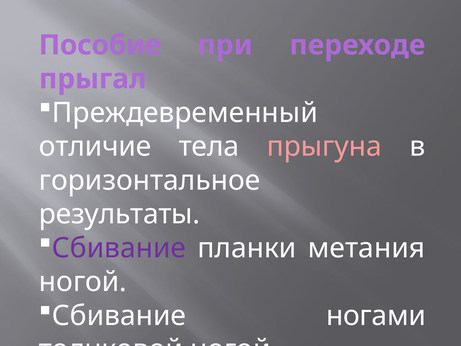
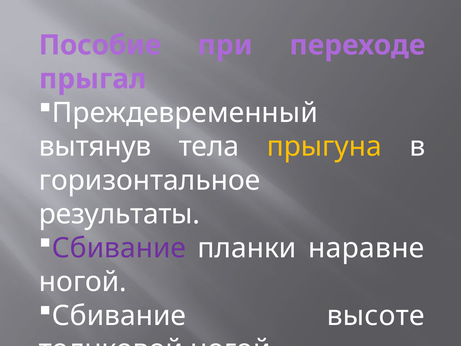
отличие: отличие -> вытянув (95, 147)
прыгуна colour: pink -> yellow (324, 147)
метания: метания -> наравне (366, 248)
ногами: ногами -> высоте (376, 316)
